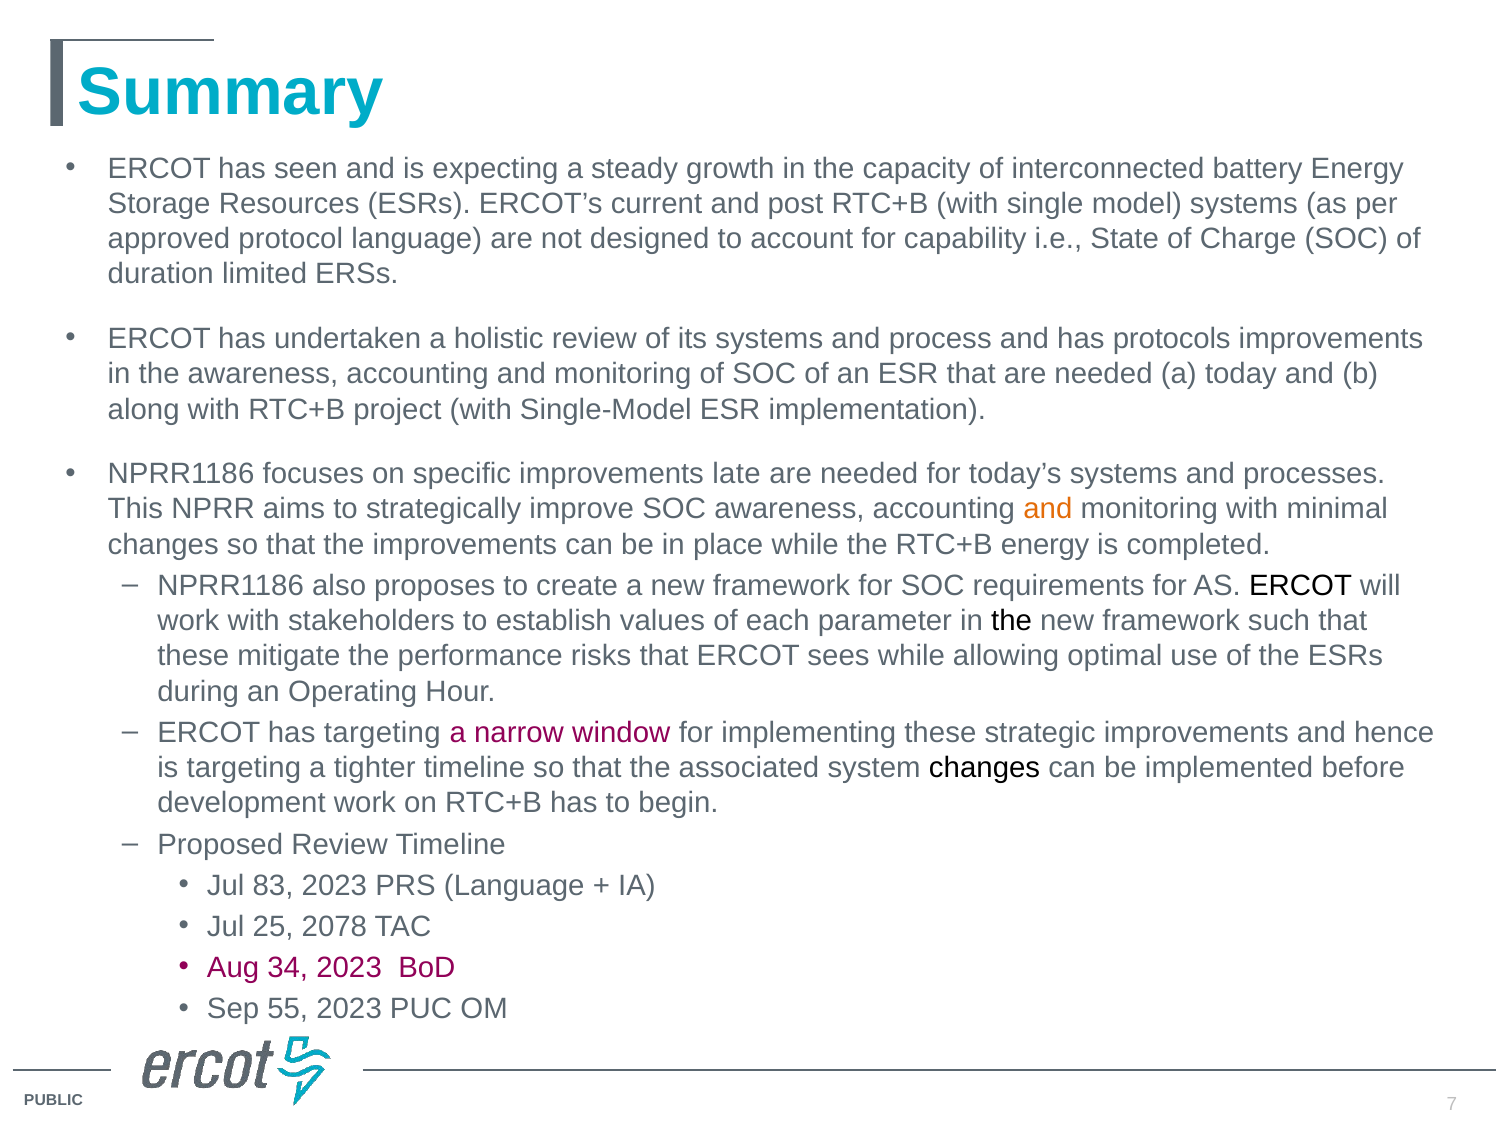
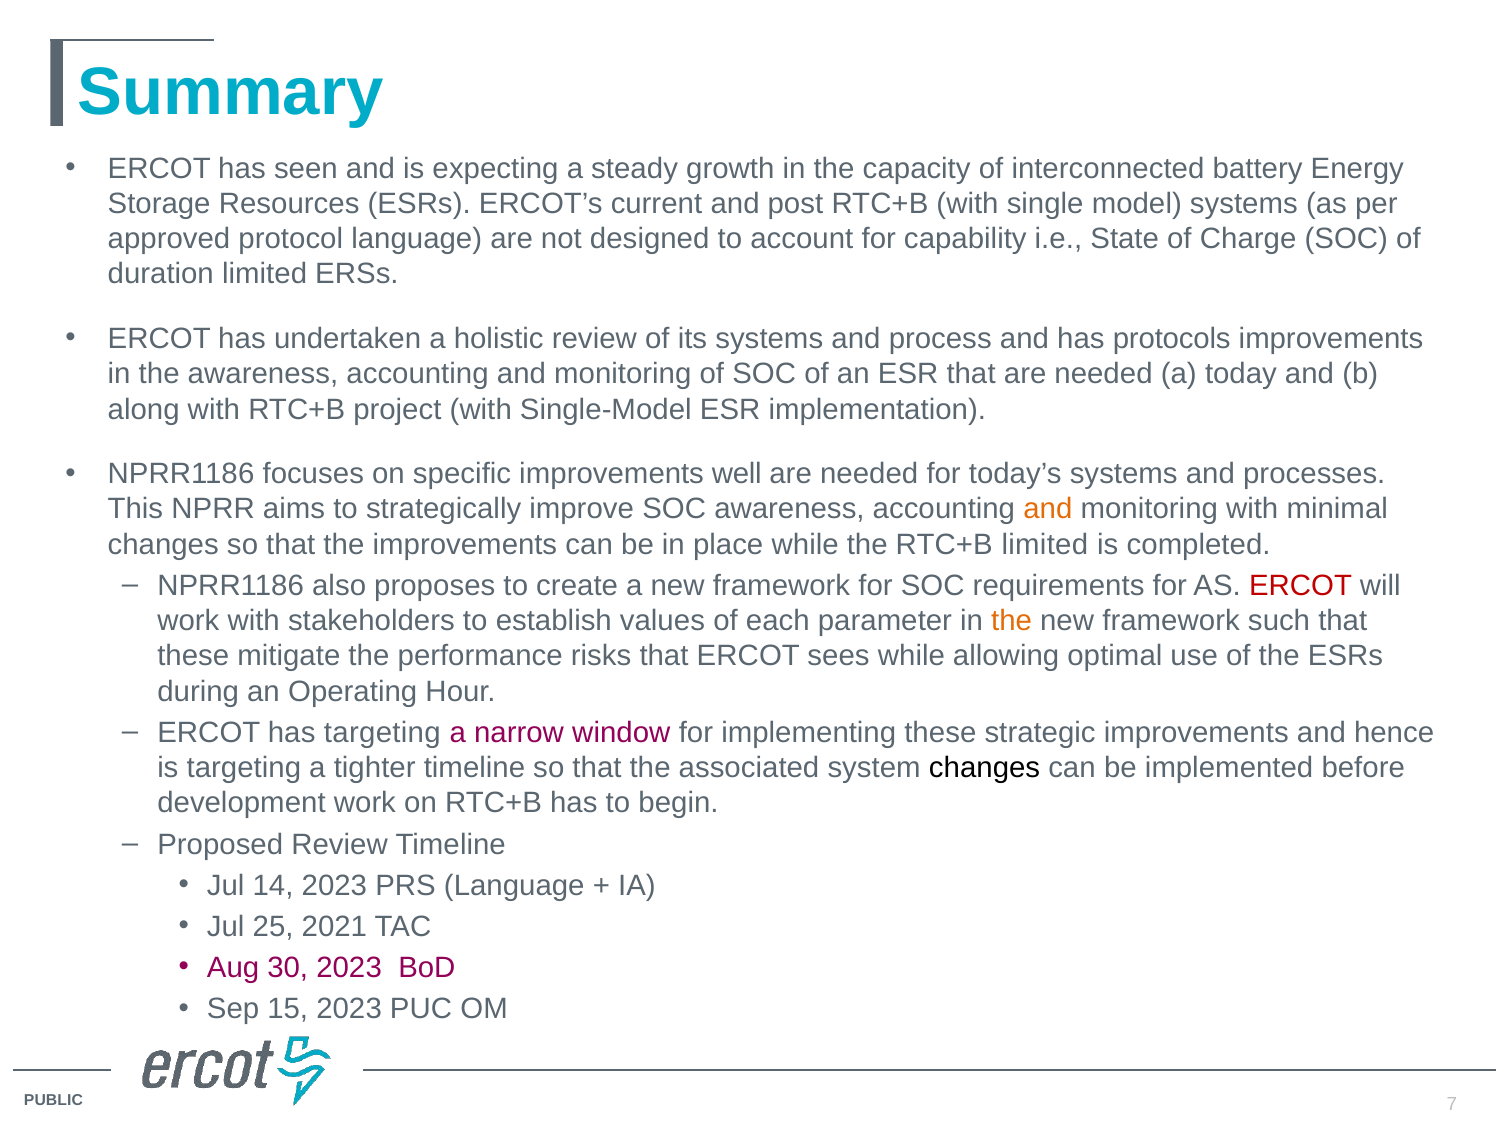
late: late -> well (737, 474)
RTC+B energy: energy -> limited (1045, 545)
ERCOT colour: black -> red (1300, 586)
the colour: black -> orange (1012, 621)
83: 83 -> 14 (273, 886)
2078: 2078 -> 2021 (334, 927)
34: 34 -> 30 (288, 968)
55: 55 -> 15 (288, 1009)
